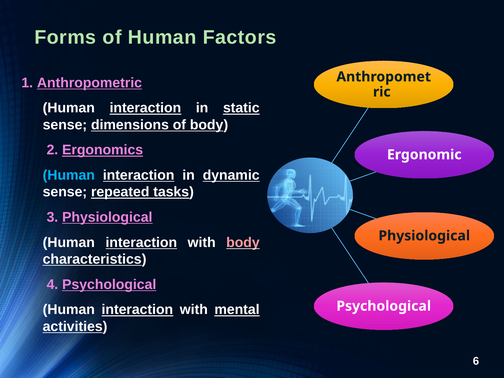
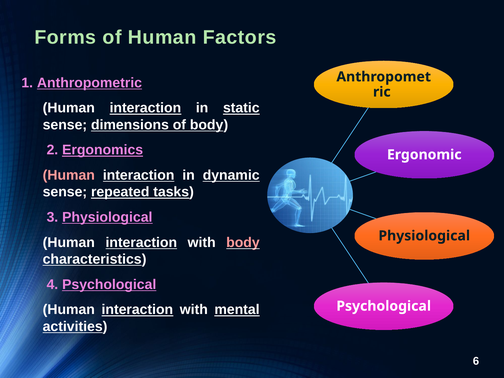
Human colour: light blue -> pink (69, 175)
